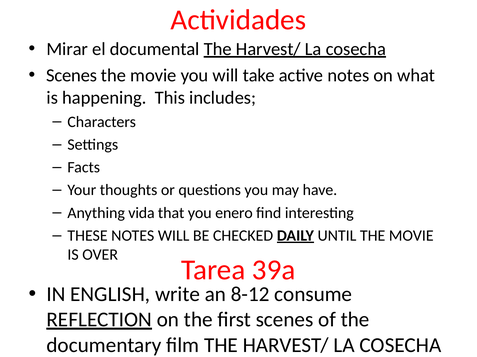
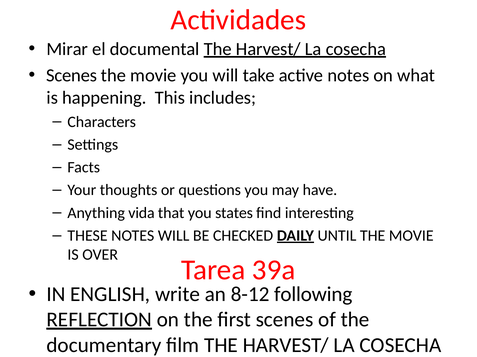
enero: enero -> states (234, 213)
consume: consume -> following (313, 295)
